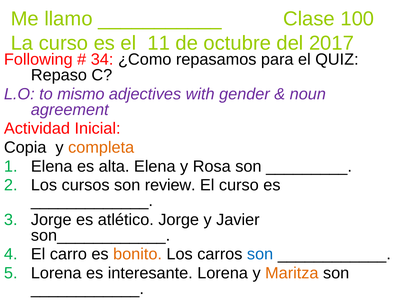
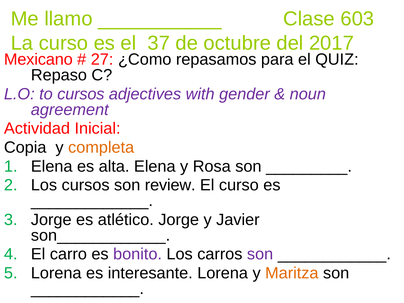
100: 100 -> 603 (357, 19)
11: 11 -> 37 (159, 43)
Following: Following -> Mexicano (38, 60)
34: 34 -> 27 (102, 60)
to mismo: mismo -> cursos (81, 94)
bonito colour: orange -> purple (138, 254)
son colour: blue -> purple (260, 254)
